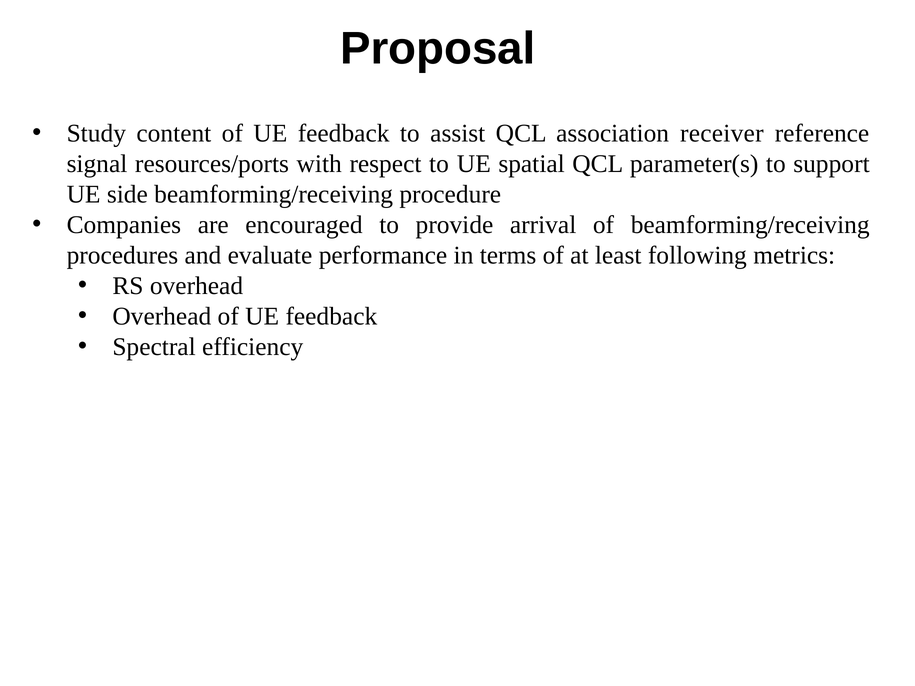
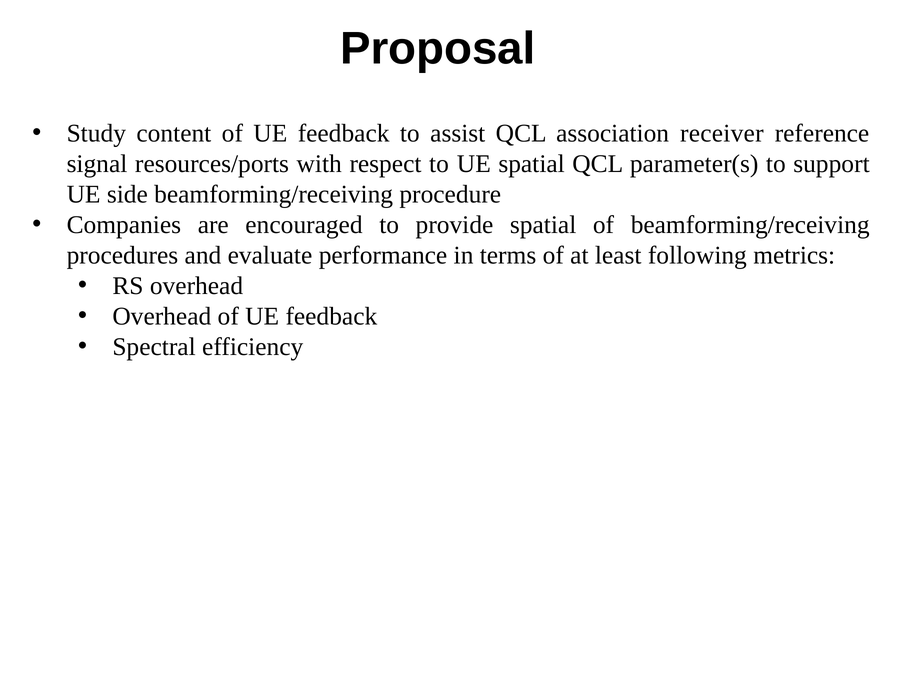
provide arrival: arrival -> spatial (543, 225)
